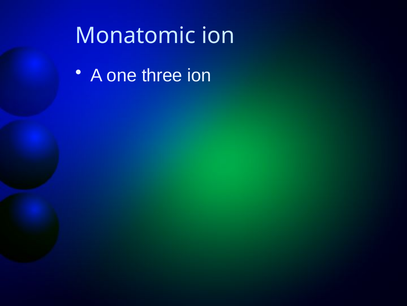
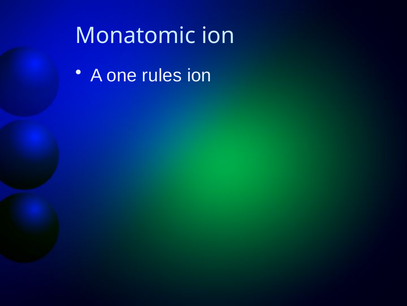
three: three -> rules (162, 75)
